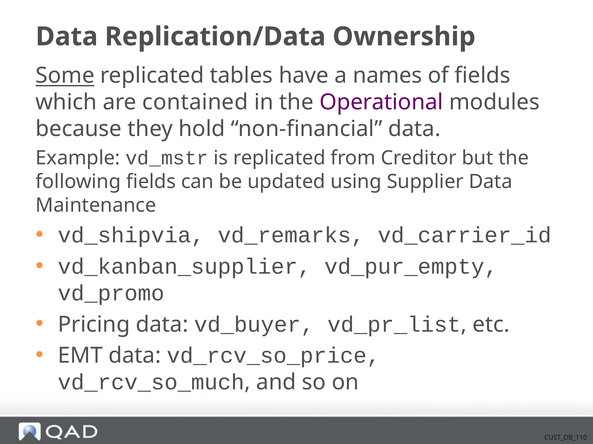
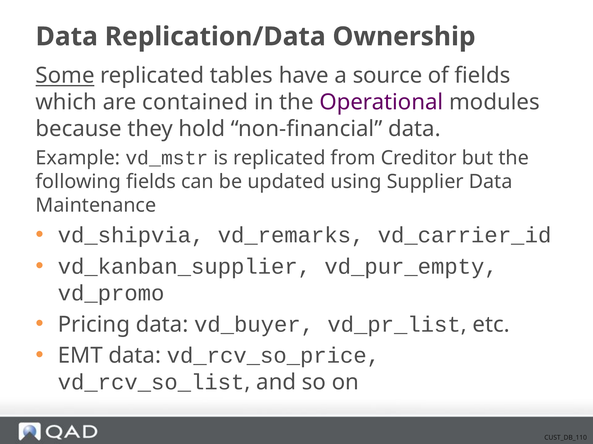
names: names -> source (388, 76)
vd_rcv_so_much: vd_rcv_so_much -> vd_rcv_so_list (151, 383)
